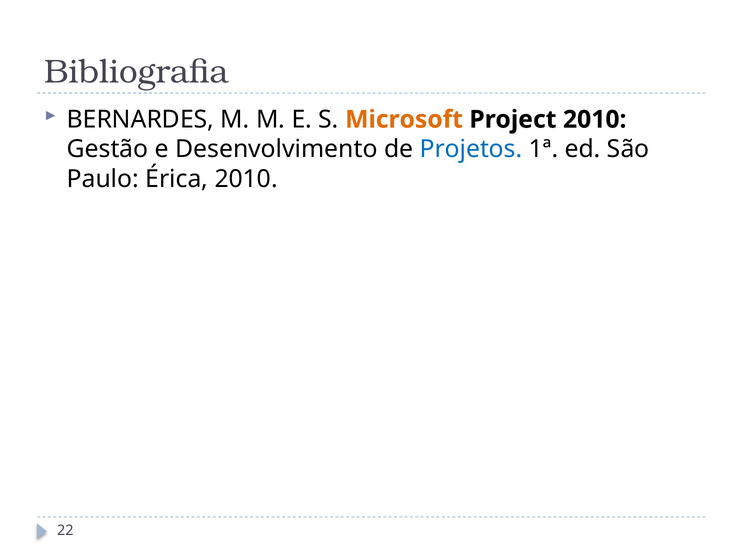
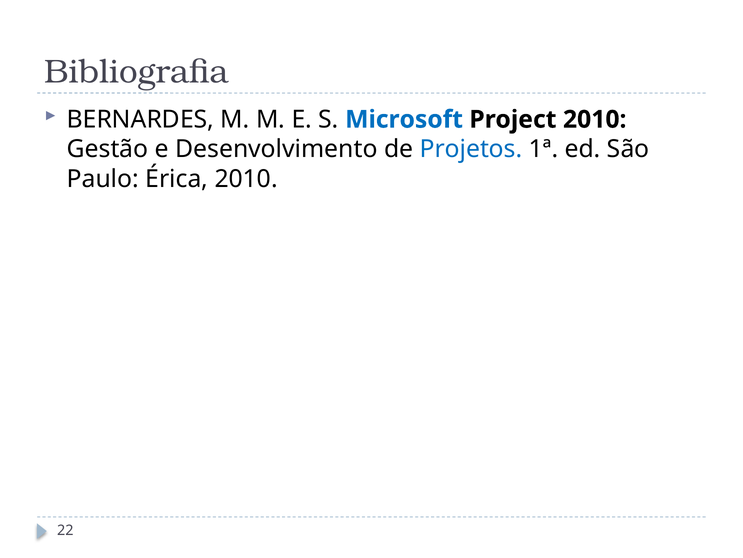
Microsoft colour: orange -> blue (404, 119)
